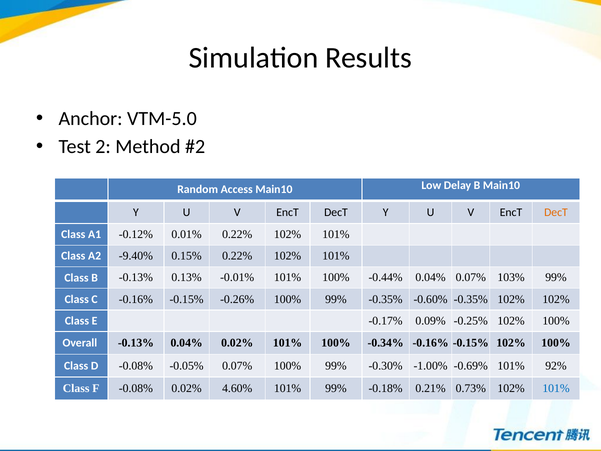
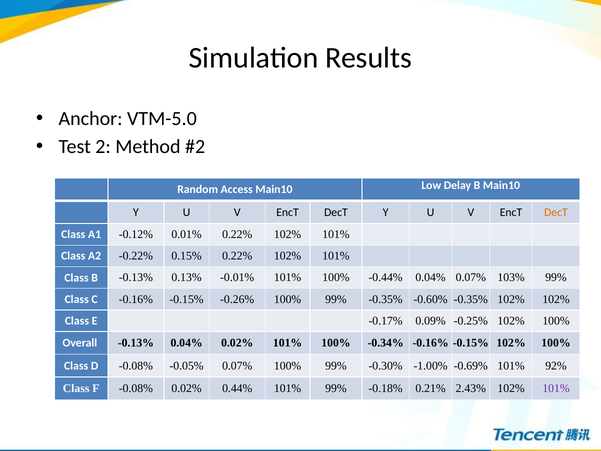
-9.40%: -9.40% -> -0.22% (136, 256)
4.60%: 4.60% -> 0.44% (237, 388)
0.73%: 0.73% -> 2.43% (471, 388)
101% colour: blue -> purple (556, 388)
